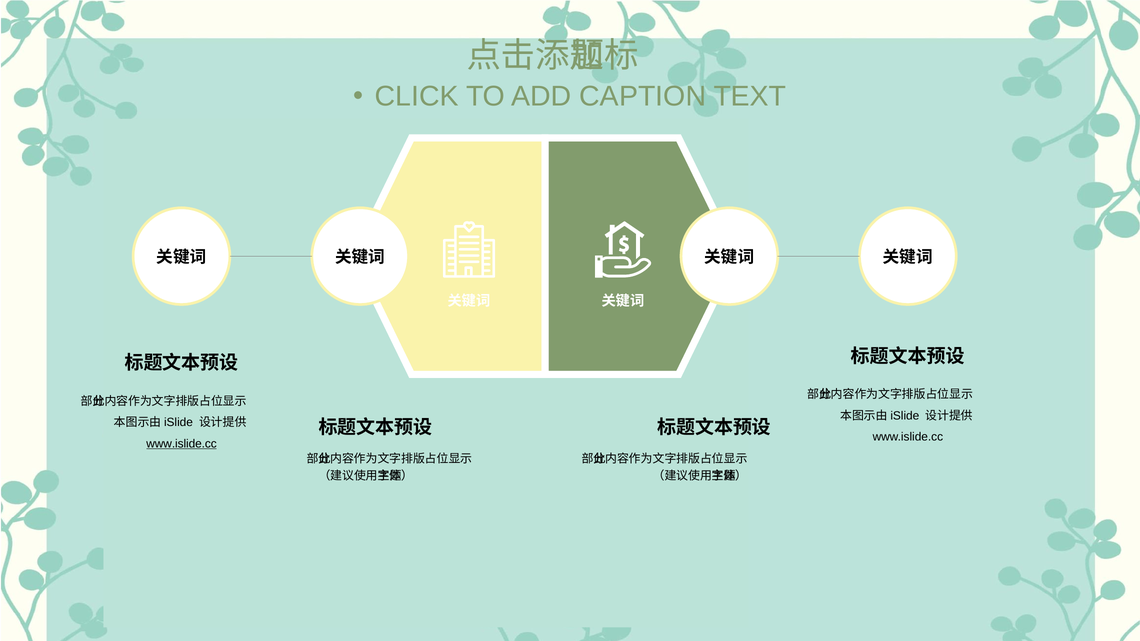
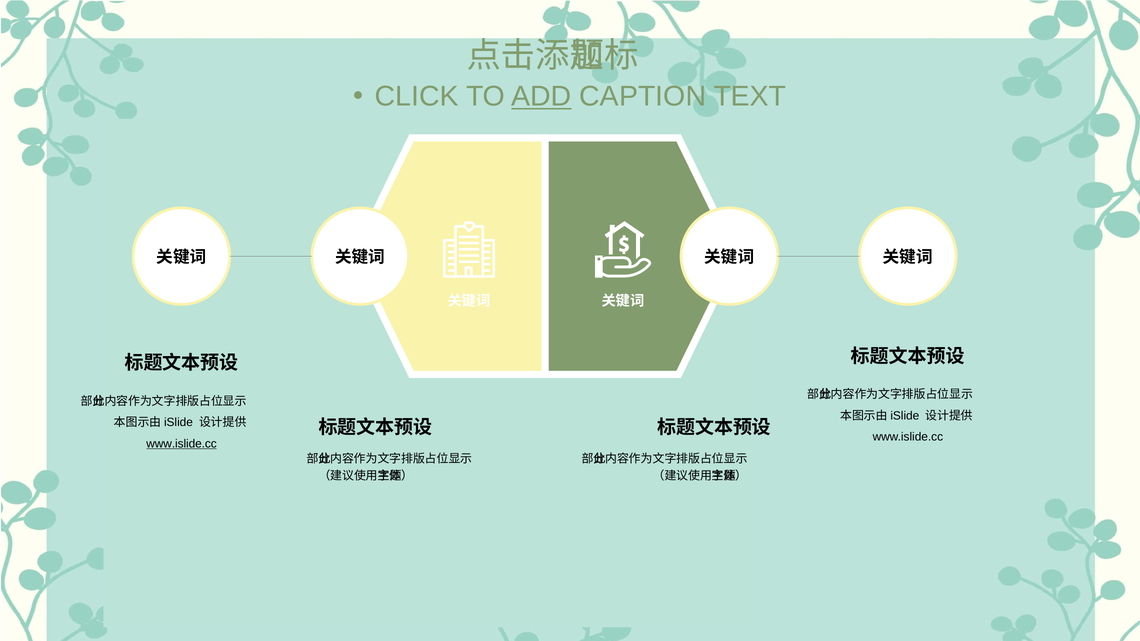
ADD underline: none -> present (541, 97)
